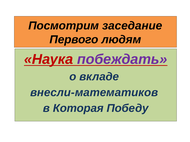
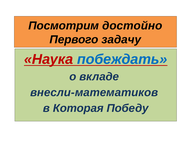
заседание: заседание -> достойно (132, 26)
людям: людям -> задачу (121, 40)
побеждать colour: purple -> blue (122, 59)
